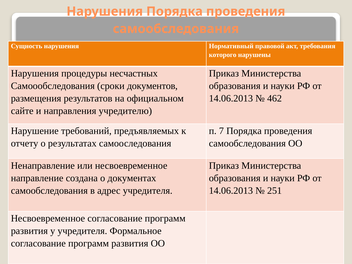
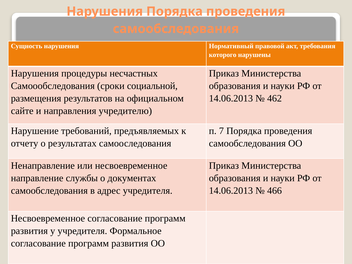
документов: документов -> социальной (152, 86)
создана: создана -> службы (82, 178)
251: 251 -> 466 (275, 191)
